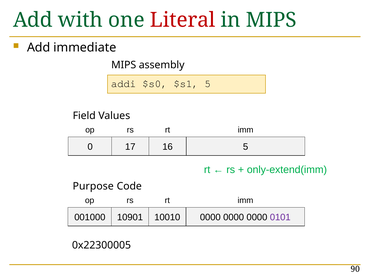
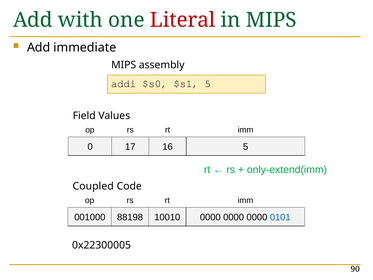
Purpose: Purpose -> Coupled (93, 186)
10901: 10901 -> 88198 (130, 217)
0101 colour: purple -> blue (280, 217)
